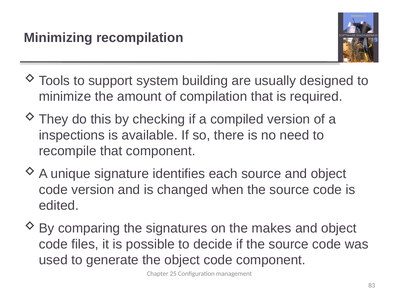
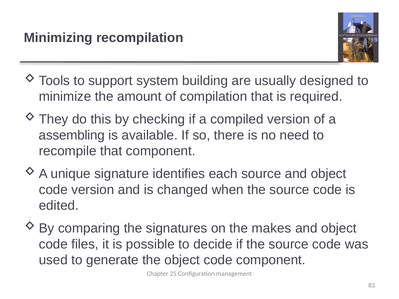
inspections: inspections -> assembling (72, 135)
